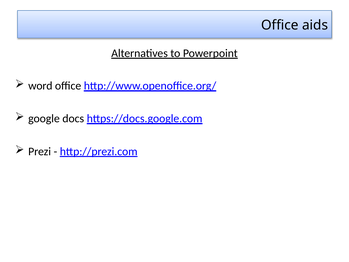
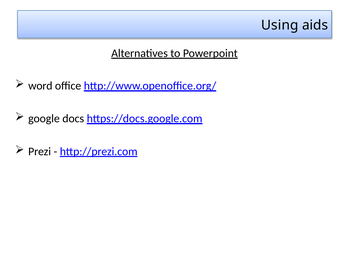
Office: Office -> Using (280, 25)
